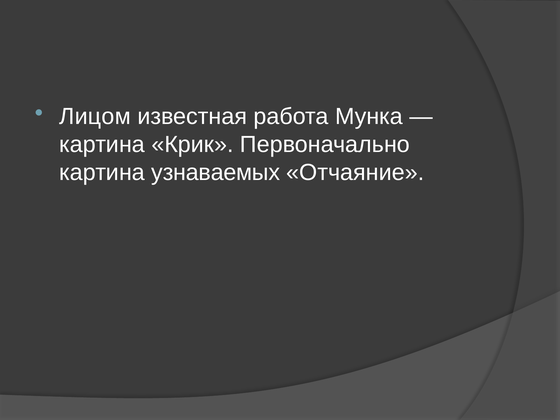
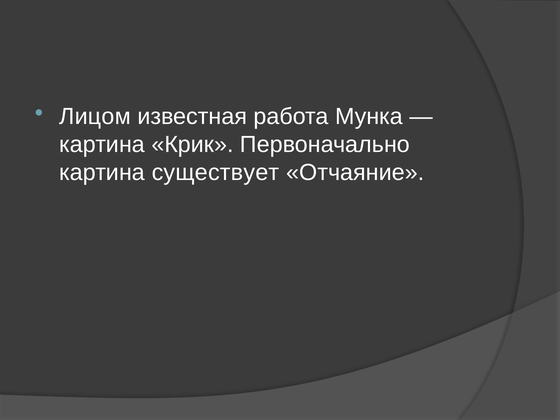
узнаваемых: узнаваемых -> существует (215, 172)
